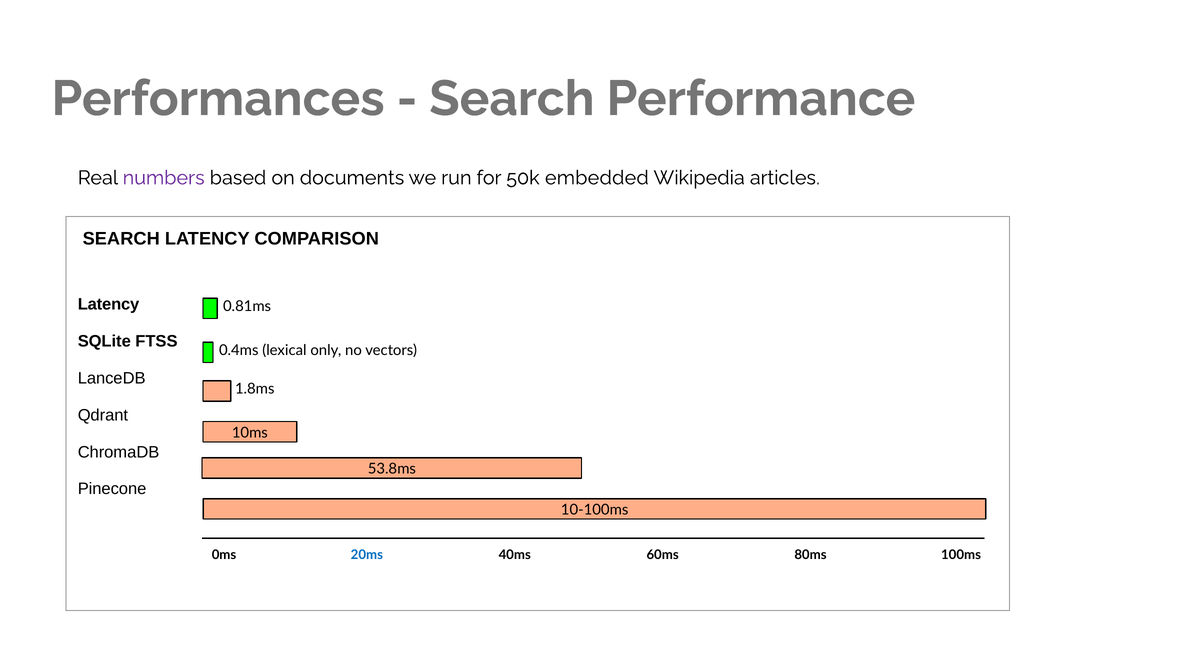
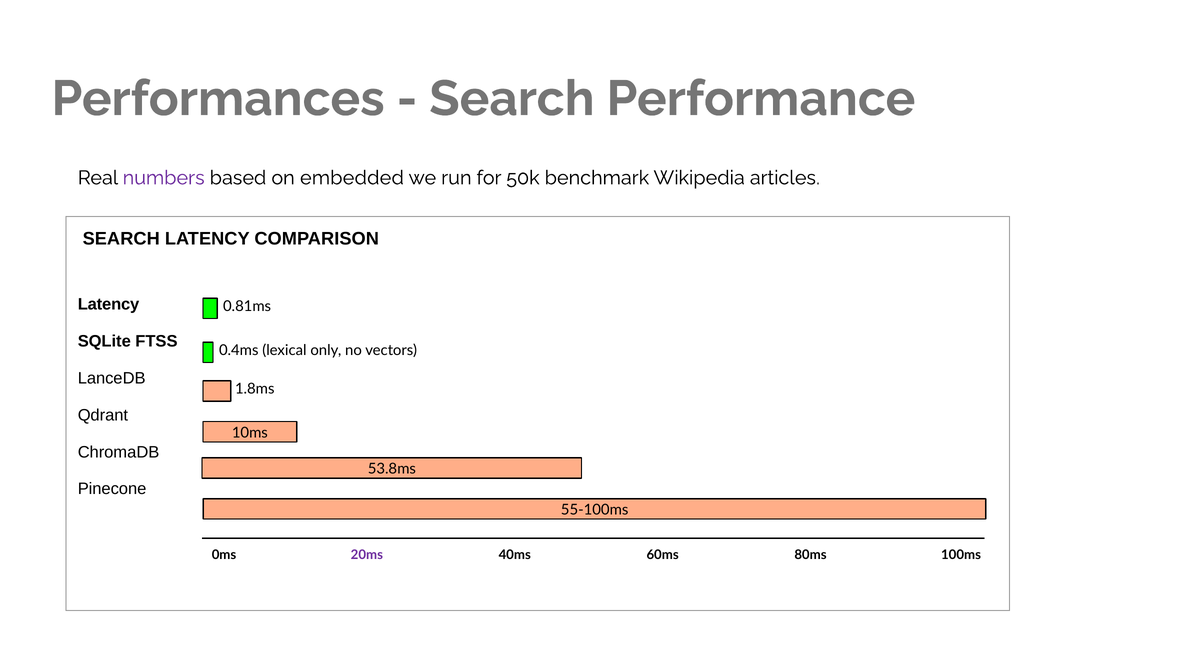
documents: documents -> embedded (352, 178)
embedded: embedded -> benchmark (597, 178)
10-100ms: 10-100ms -> 55-100ms (595, 510)
20ms colour: blue -> purple (367, 555)
